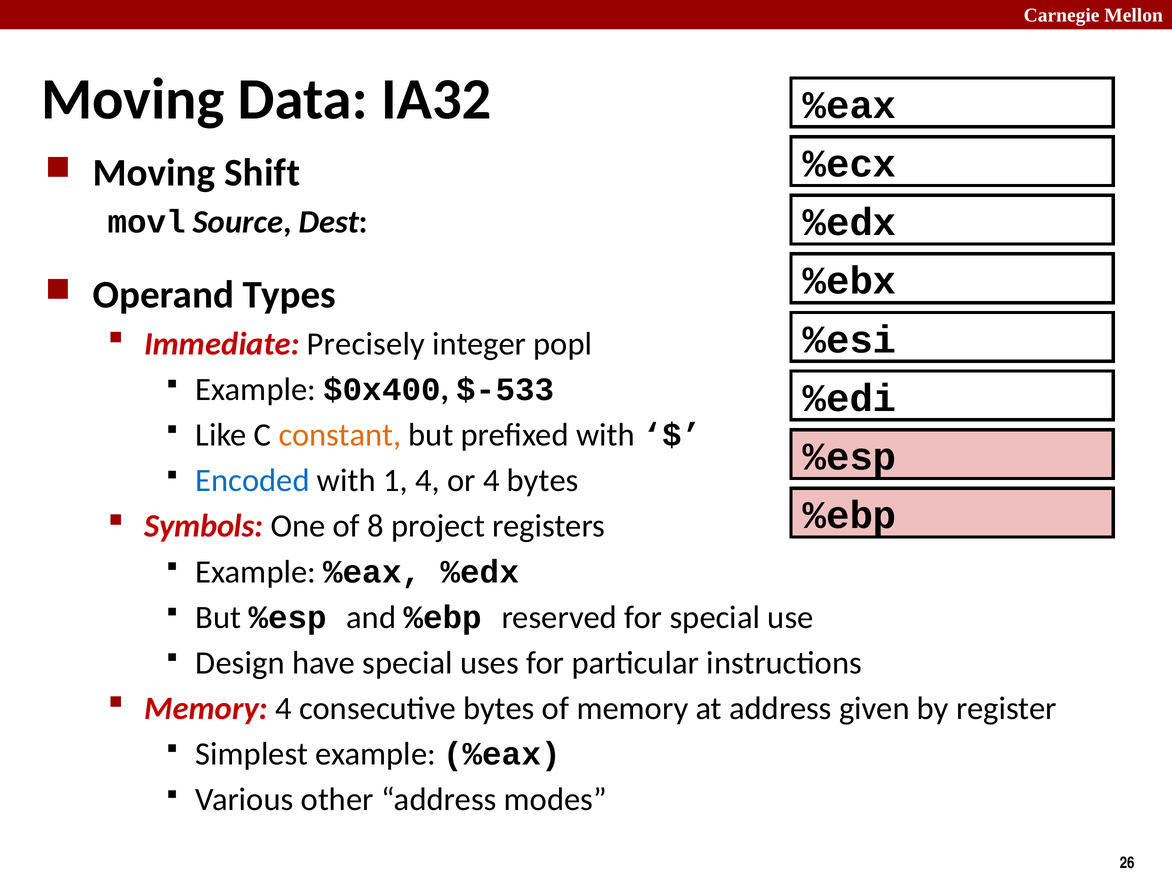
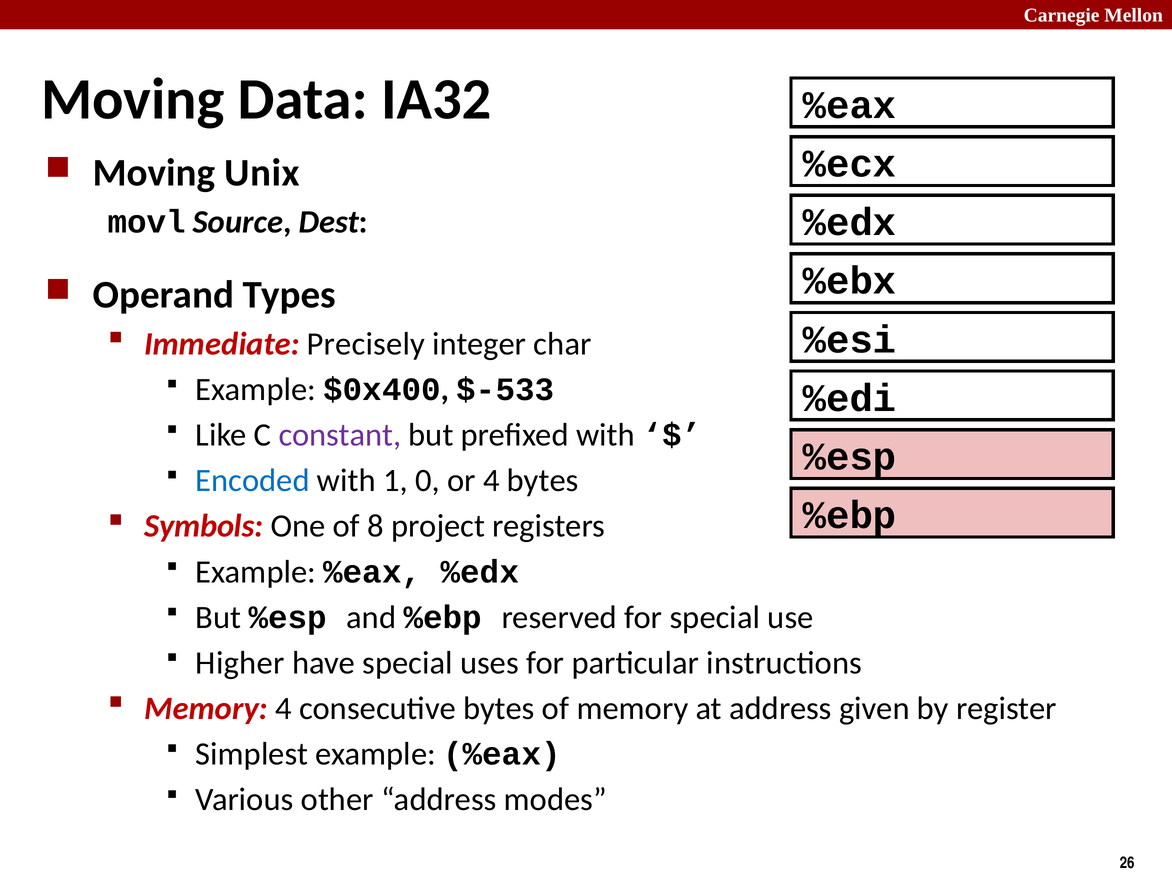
Shift: Shift -> Unix (262, 173)
popl: popl -> char (563, 344)
constant colour: orange -> purple (340, 435)
1 4: 4 -> 0 (428, 481)
Design: Design -> Higher (240, 663)
